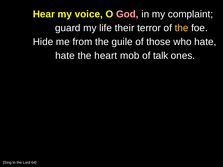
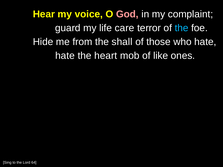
their: their -> care (125, 28)
the colour: yellow -> light blue (182, 28)
guile: guile -> shall (122, 42)
talk: talk -> like (161, 56)
